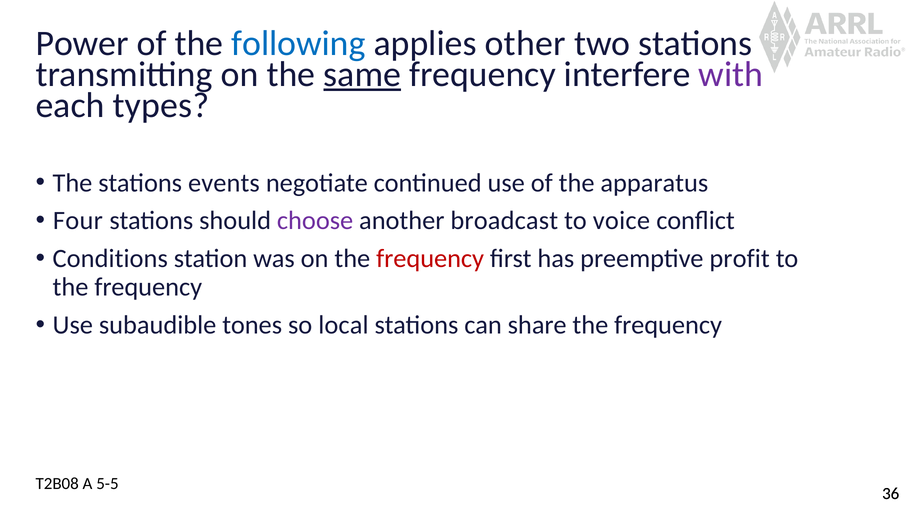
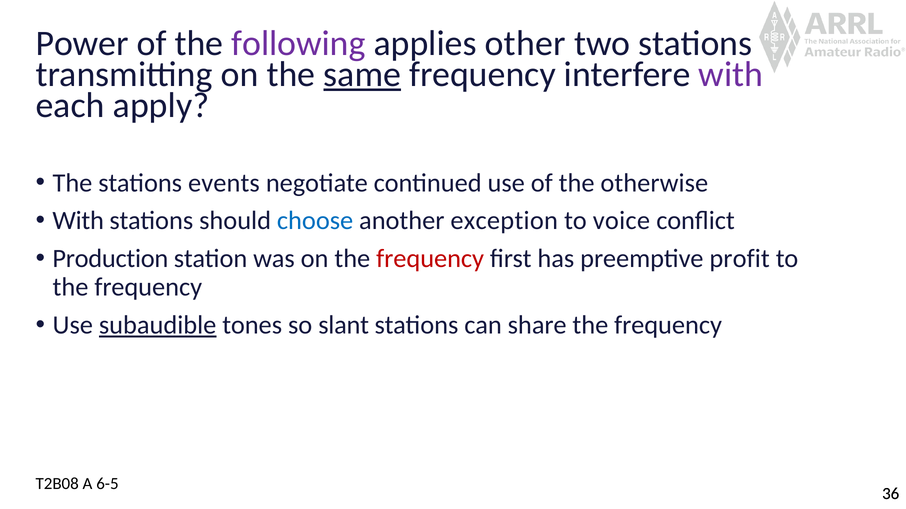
following colour: blue -> purple (298, 43)
types: types -> apply (161, 105)
apparatus: apparatus -> otherwise (654, 183)
Four: Four -> With (78, 221)
choose colour: purple -> blue (315, 221)
broadcast: broadcast -> exception (504, 221)
Conditions: Conditions -> Production (110, 259)
subaudible underline: none -> present (158, 326)
local: local -> slant (344, 326)
5-5: 5-5 -> 6-5 (107, 484)
